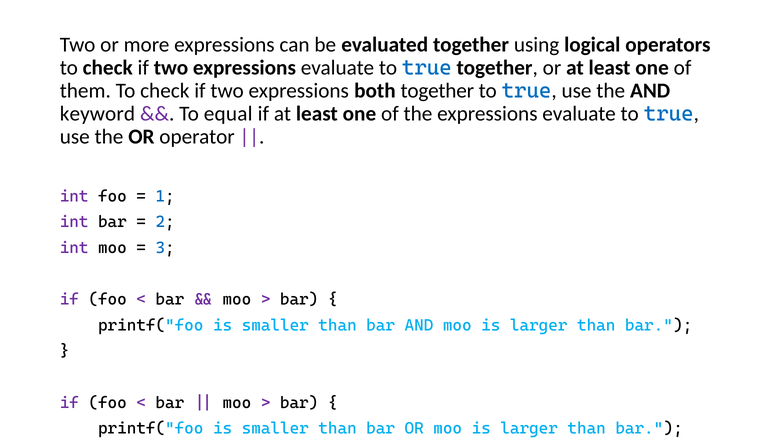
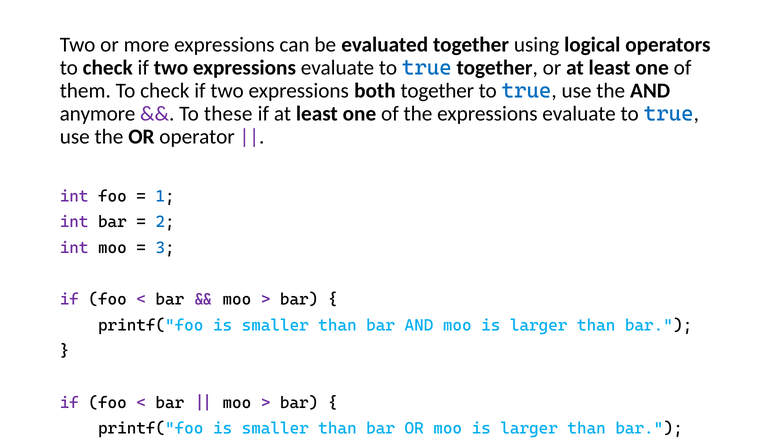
keyword: keyword -> anymore (98, 114)
equal: equal -> these (228, 114)
